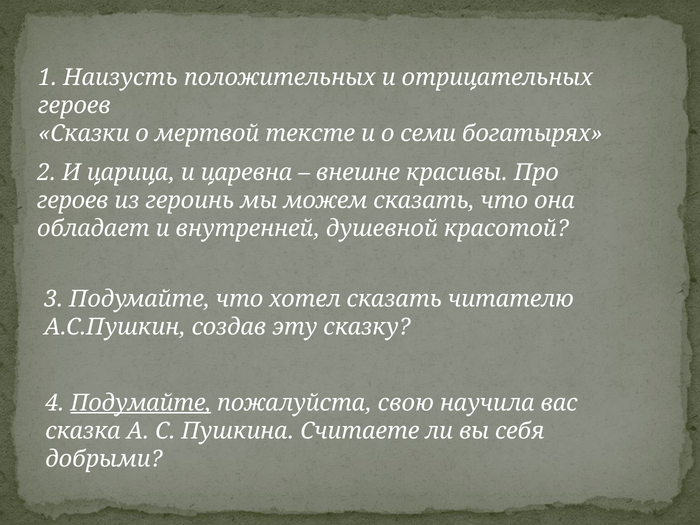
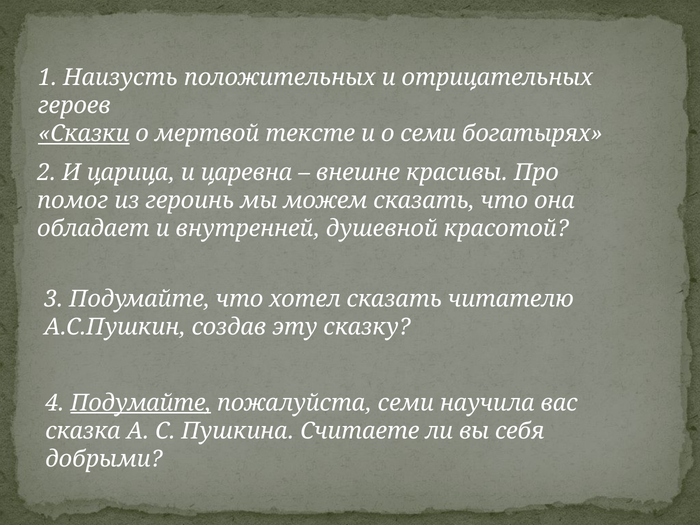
Сказки underline: none -> present (84, 134)
героев: героев -> помог (73, 200)
пожалуйста свою: свою -> семи (406, 403)
